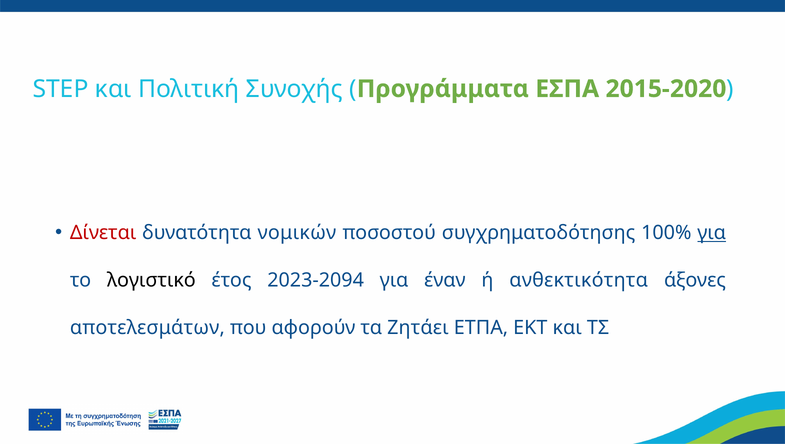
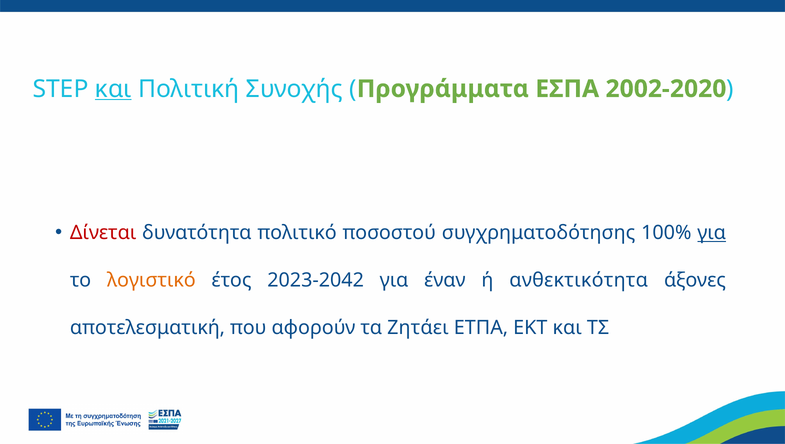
και underline: none -> present (113, 89)
2015-2020: 2015-2020 -> 2002-2020 (666, 89)
νομικών: νομικών -> πολιτικό (297, 233)
λογιστικό colour: black -> orange (151, 280)
2023-2094: 2023-2094 -> 2023-2042 (316, 280)
αποτελεσμάτων: αποτελεσμάτων -> αποτελεσματική (147, 328)
